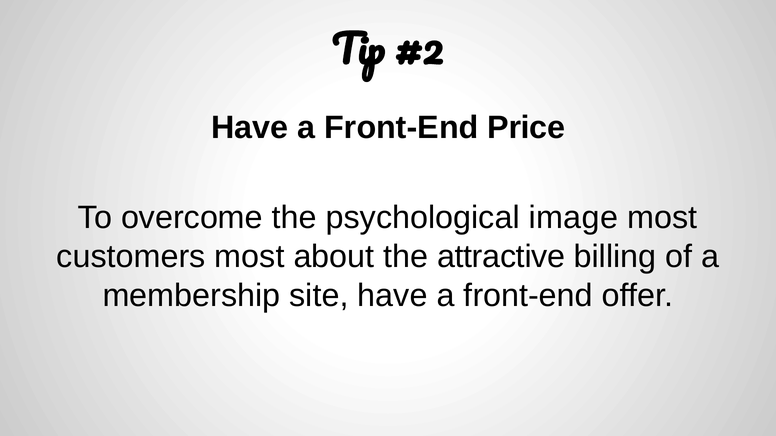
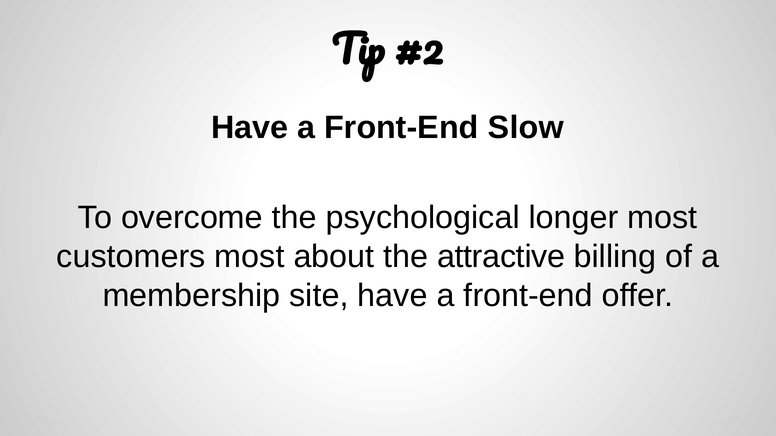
Price: Price -> Slow (526, 128)
image: image -> longer (574, 218)
